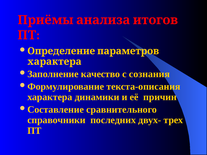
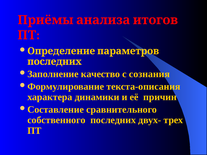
характера: характера -> последних (55, 62)
справочники: справочники -> собственного (56, 120)
